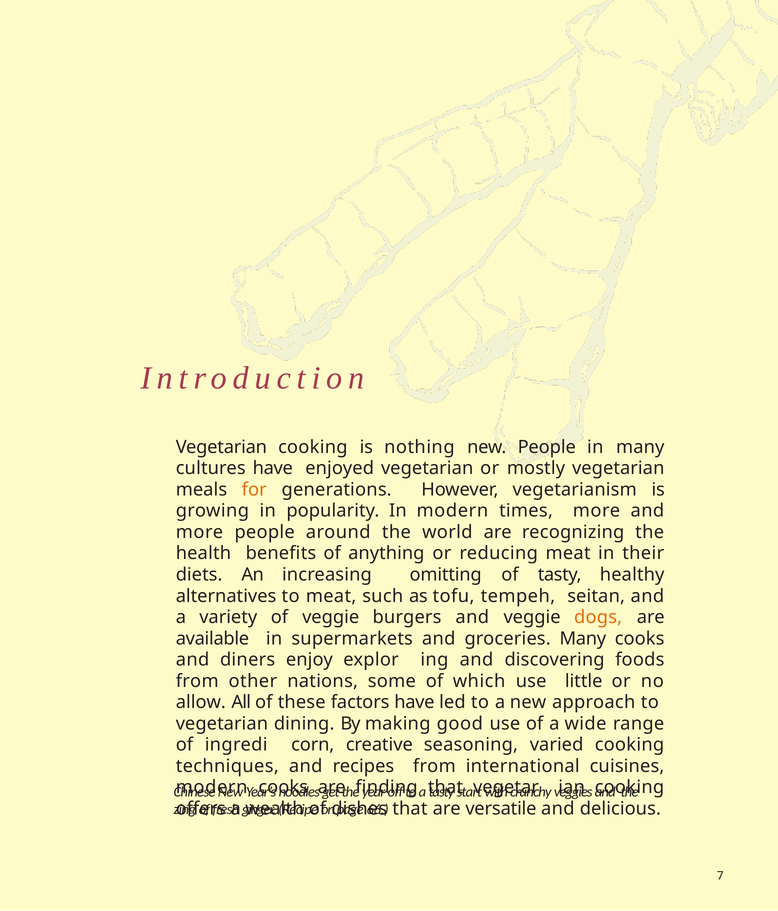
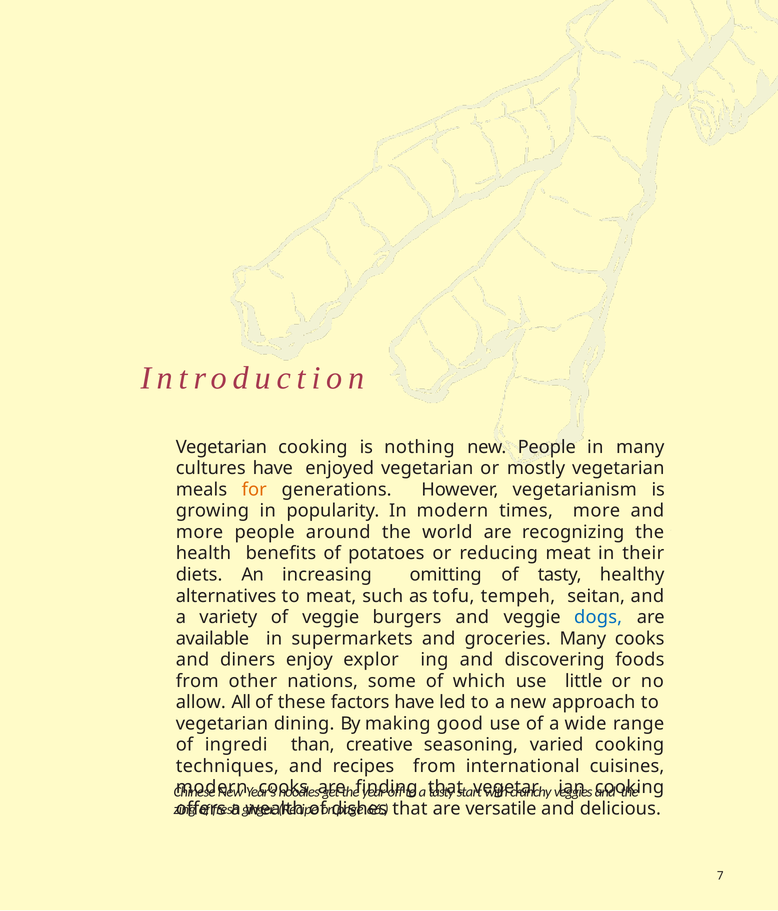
anything: anything -> potatoes (386, 553)
dogs colour: orange -> blue (598, 617)
corn: corn -> than (313, 745)
